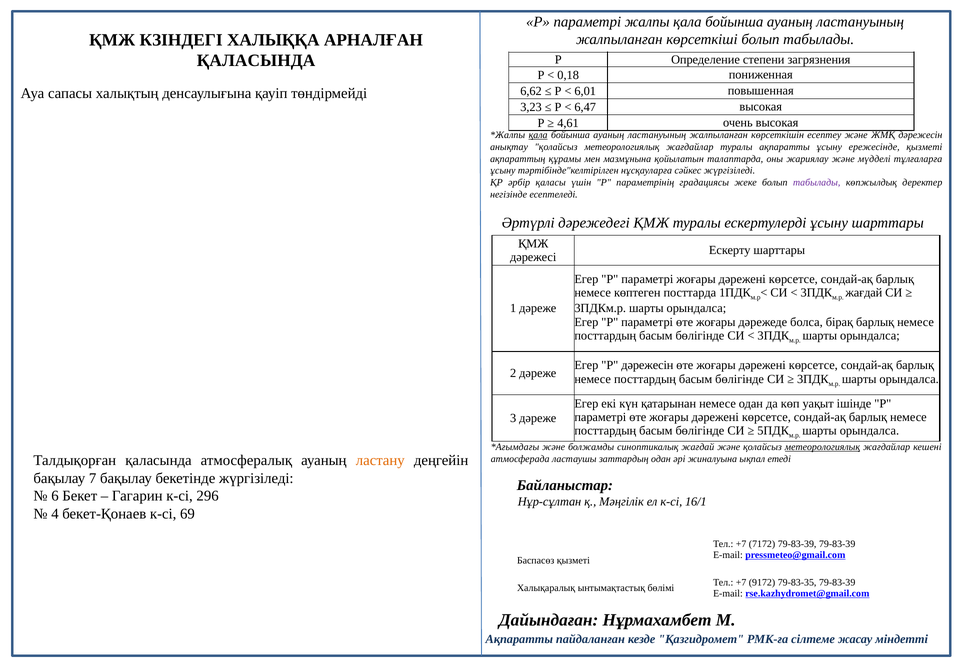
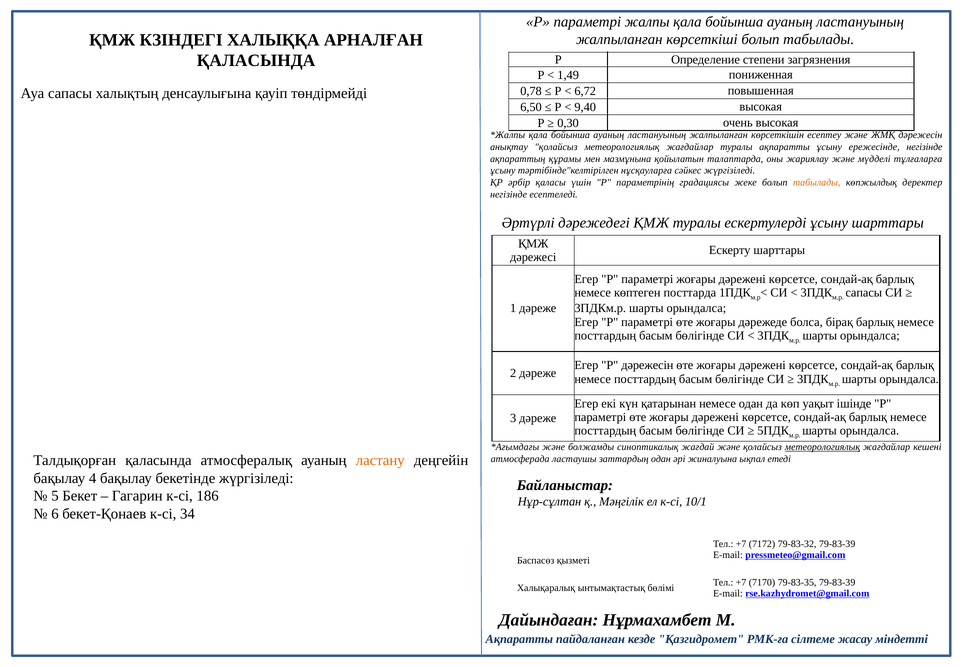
0,18: 0,18 -> 1,49 (568, 75)
6,62: 6,62 -> 0,78 (531, 91)
6,01: 6,01 -> 6,72 (585, 91)
3,23: 3,23 -> 6,50 (531, 107)
6,47: 6,47 -> 9,40 (585, 107)
4,61: 4,61 -> 0,30 (568, 123)
қала underline: present -> none (538, 135)
ережесінде қызметі: қызметі -> негізінде (924, 147)
табылады colour: purple -> orange (817, 182)
жағдай: жағдай -> сапасы (864, 293)
7: 7 -> 4 (93, 478)
6: 6 -> 5 (55, 496)
296: 296 -> 186 (208, 496)
16/1: 16/1 -> 10/1 (696, 501)
4: 4 -> 6 (55, 514)
69: 69 -> 34 (187, 514)
7172 79-83-39: 79-83-39 -> 79-83-32 (797, 544)
9172: 9172 -> 7170 (762, 582)
